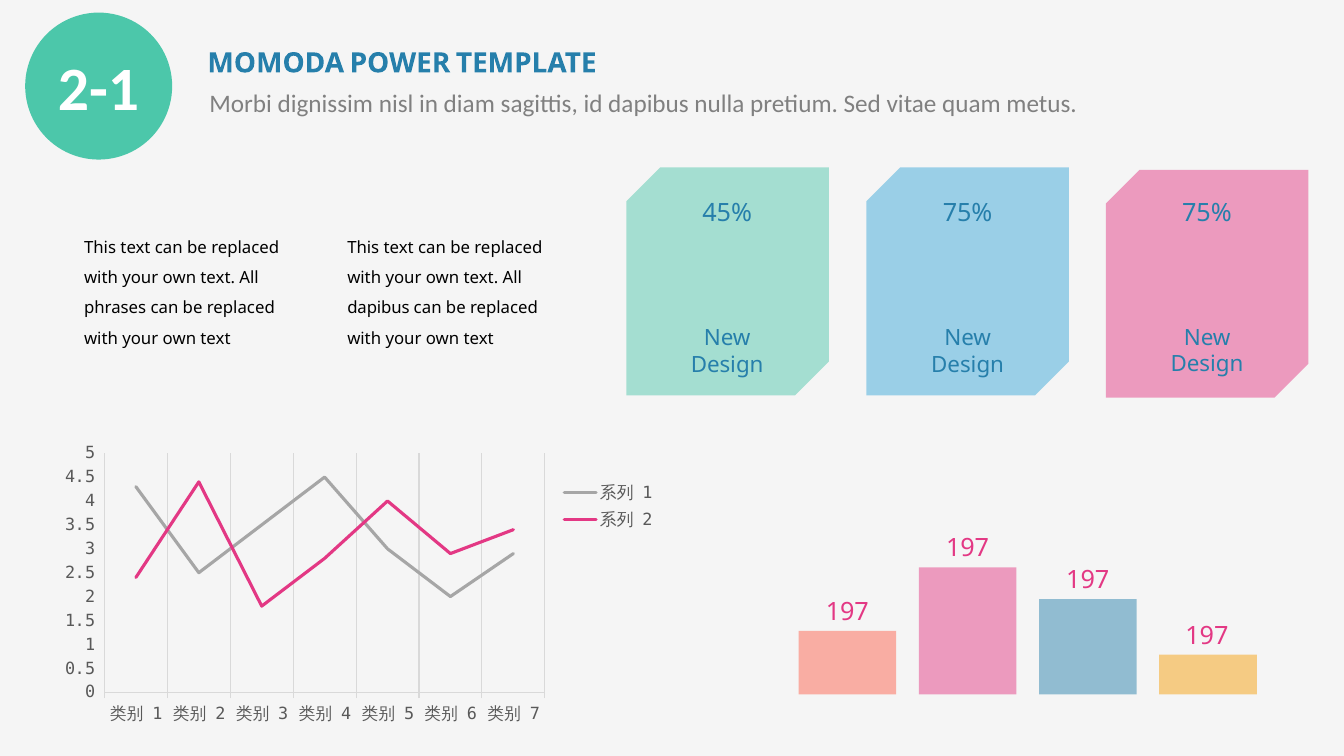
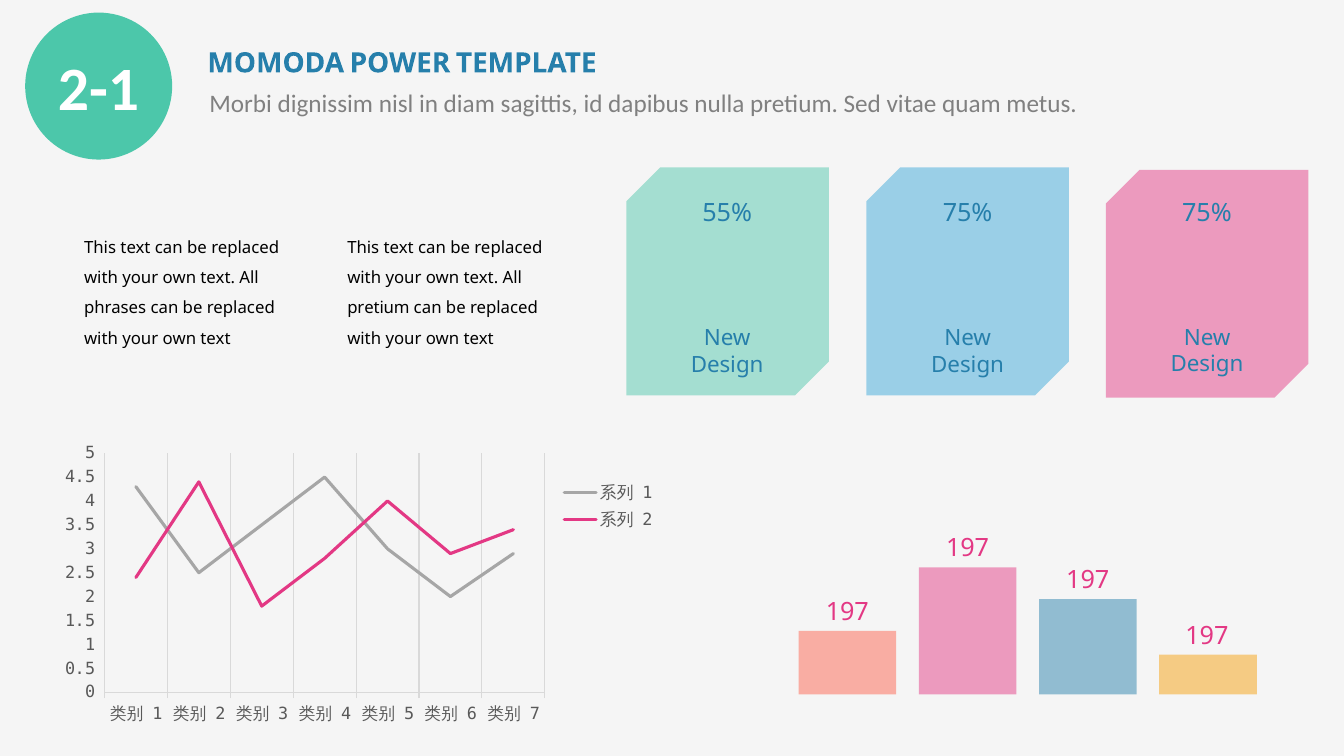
45%: 45% -> 55% (727, 213)
dapibus: dapibus -> pretium (378, 308)
